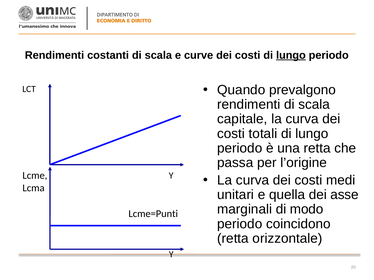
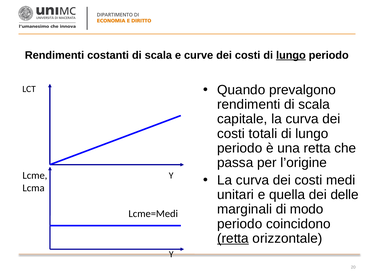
asse: asse -> delle (345, 195)
Lcme=Punti: Lcme=Punti -> Lcme=Medi (153, 214)
retta underline: none -> present (233, 239)
